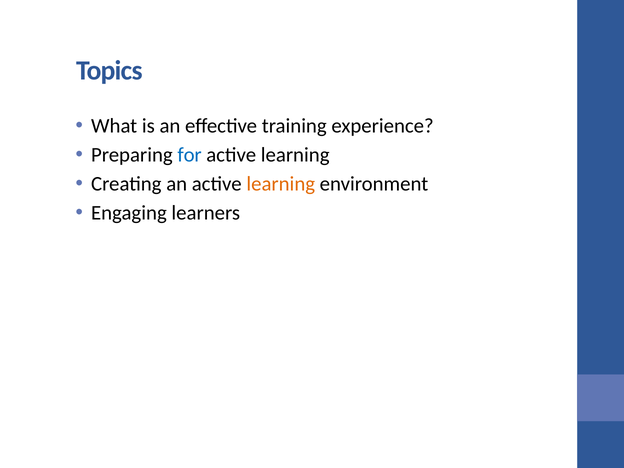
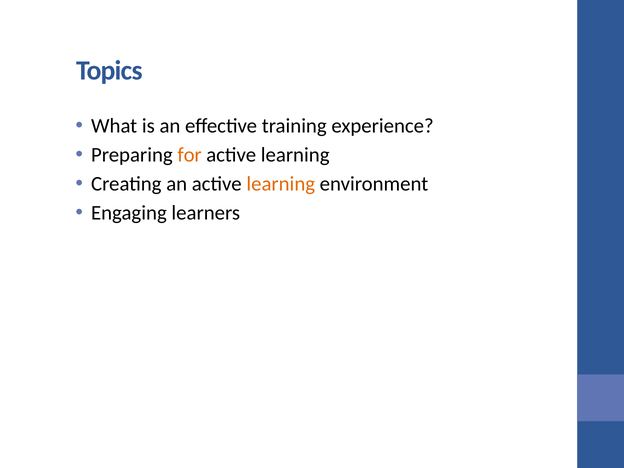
for colour: blue -> orange (190, 155)
